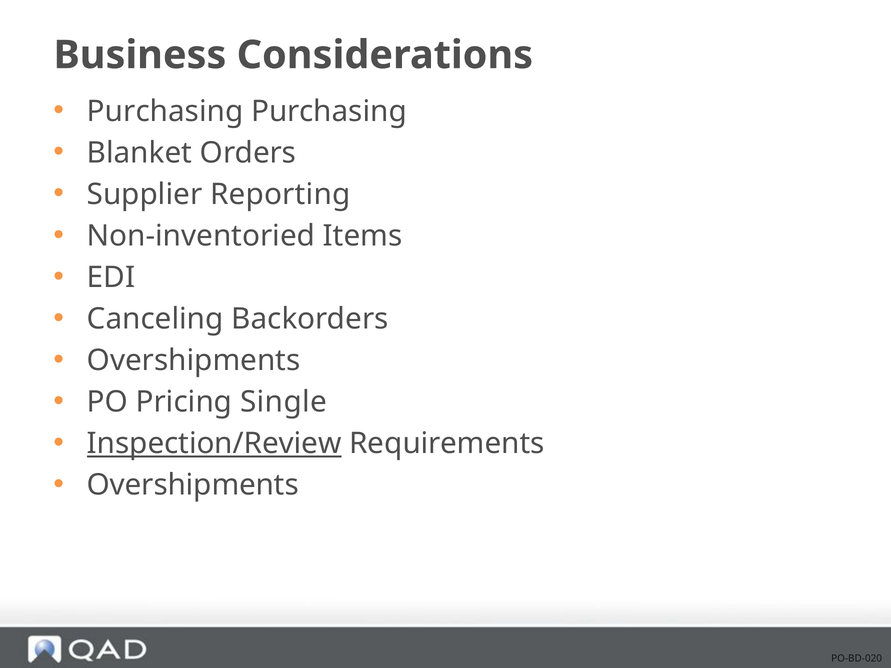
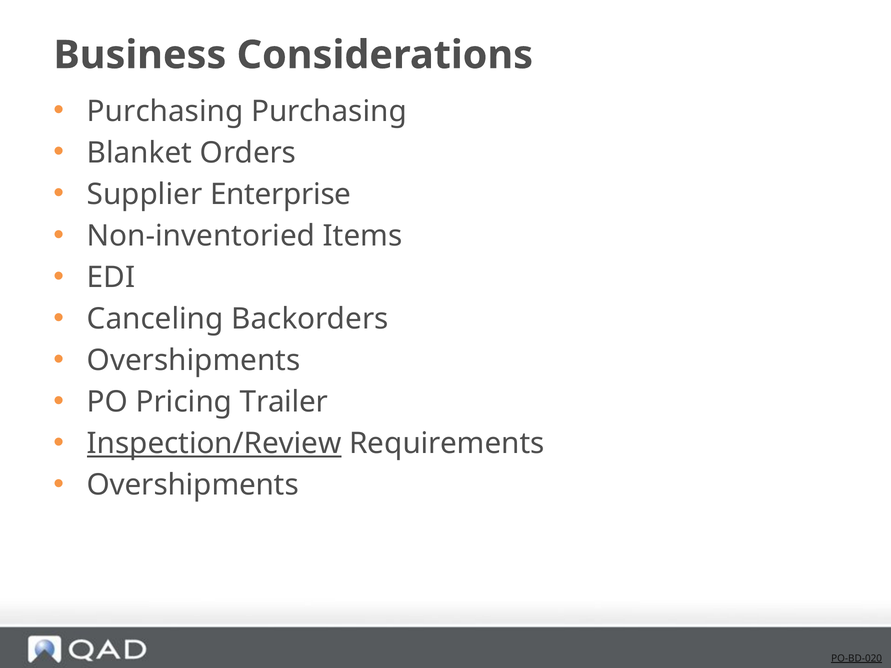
Reporting: Reporting -> Enterprise (281, 194)
Single: Single -> Trailer (284, 402)
PO-BD-020 underline: none -> present (857, 659)
